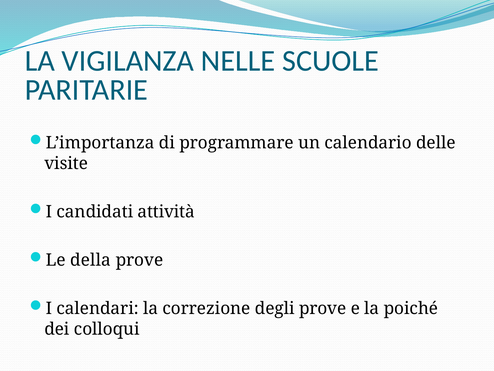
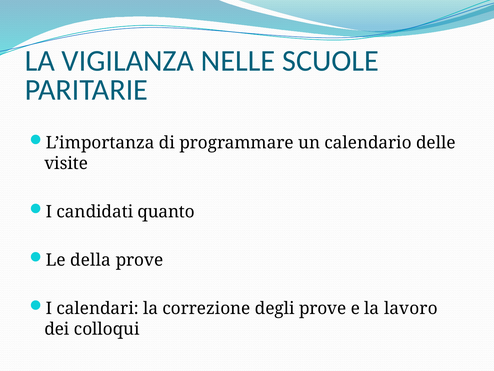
attività: attività -> quanto (166, 211)
poiché: poiché -> lavoro (411, 308)
